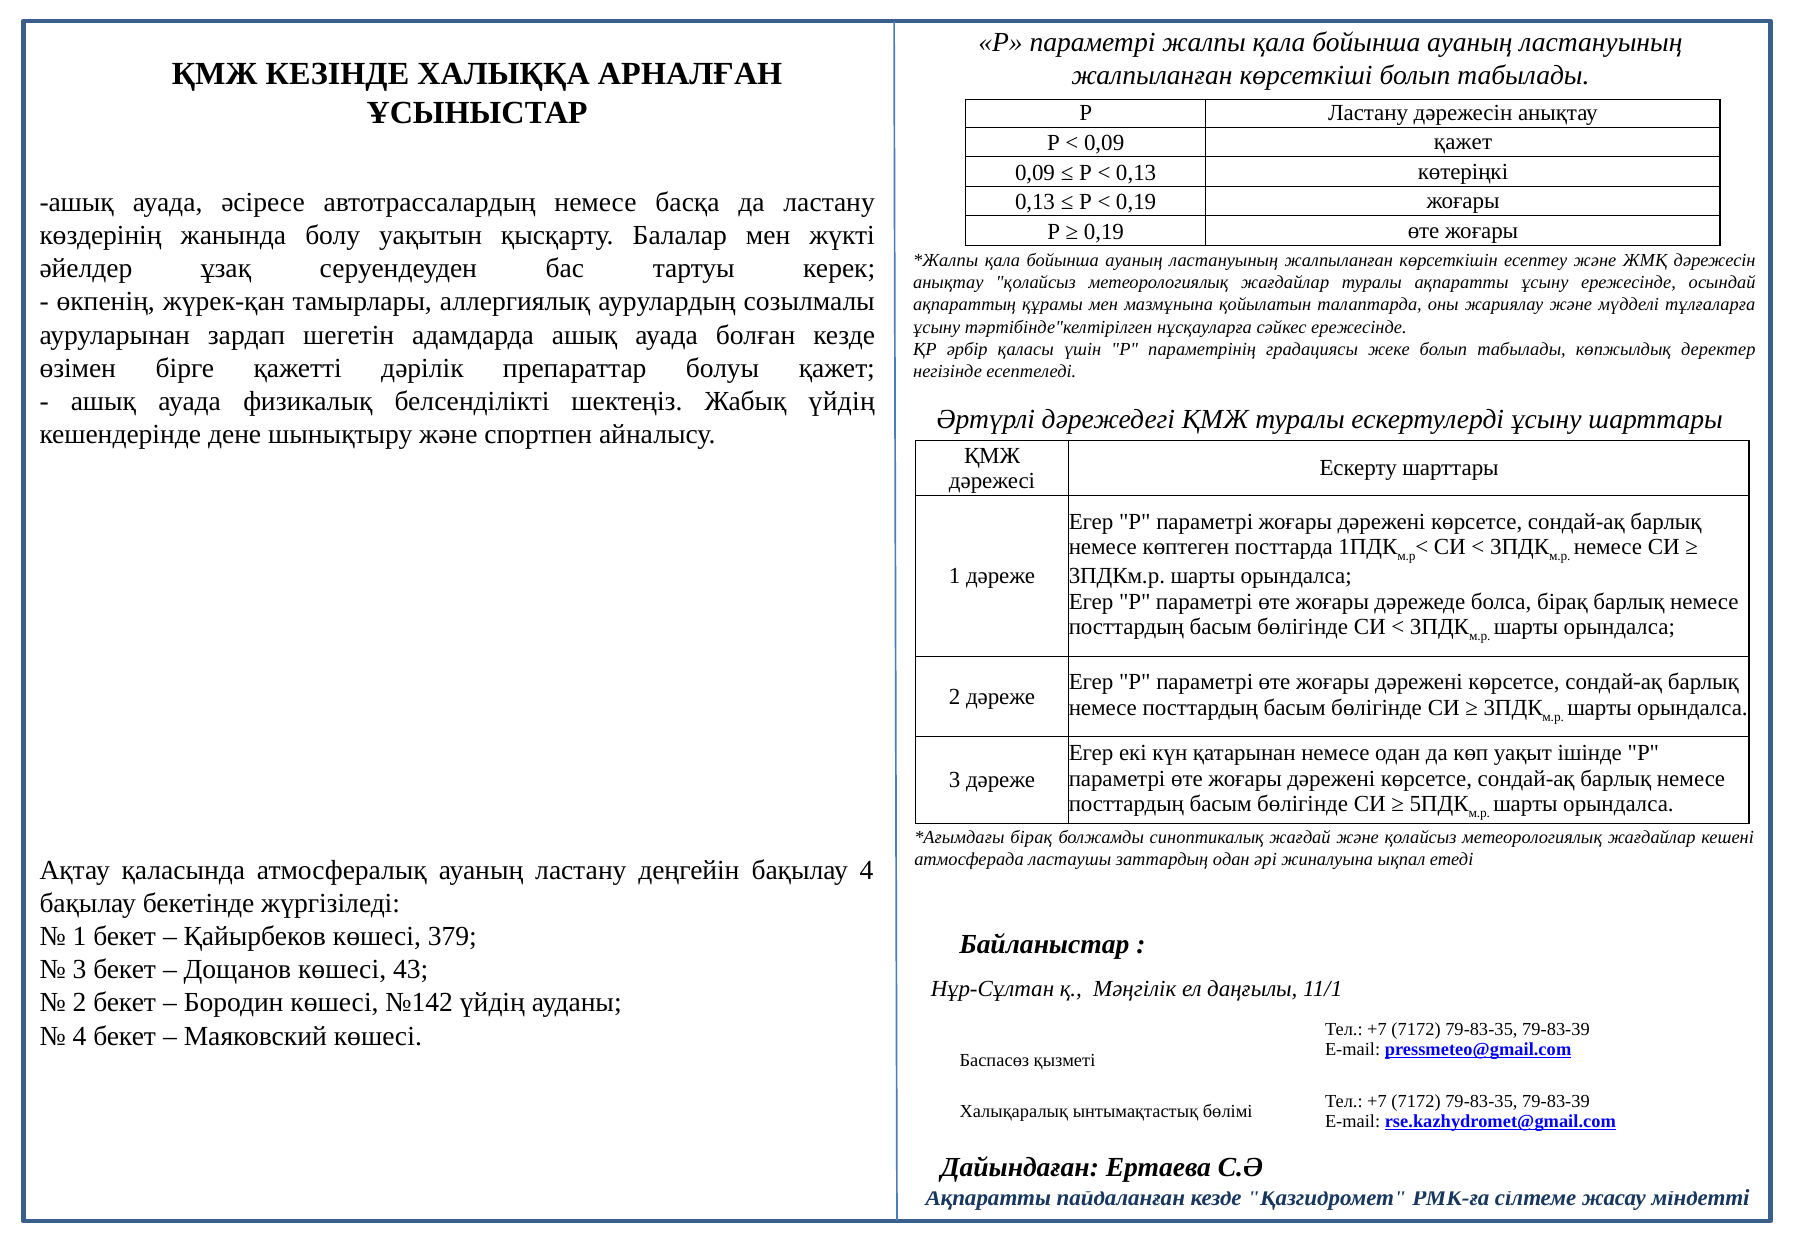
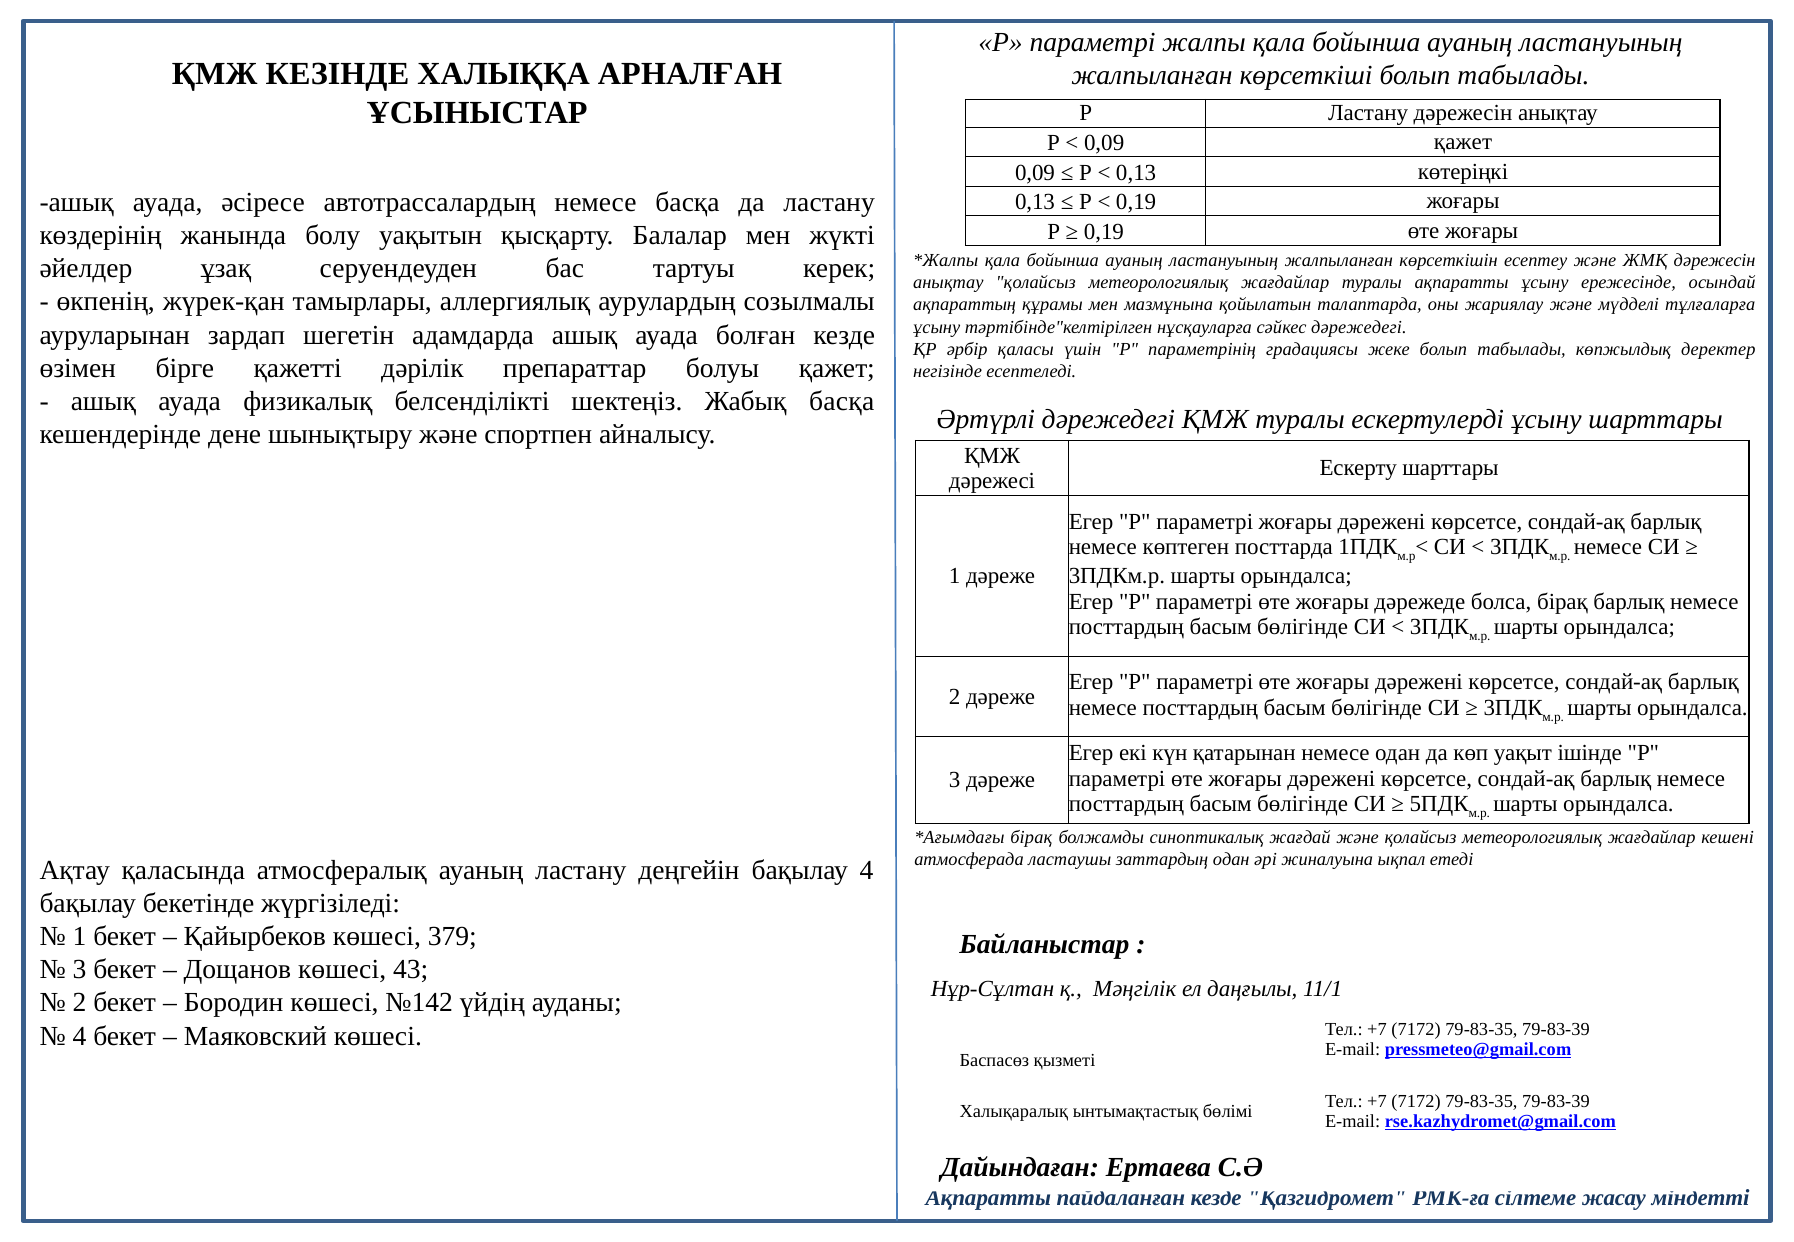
сәйкес ережесінде: ережесінде -> дәрежедегі (1359, 327)
Жабық үйдің: үйдің -> басқа (842, 401)
